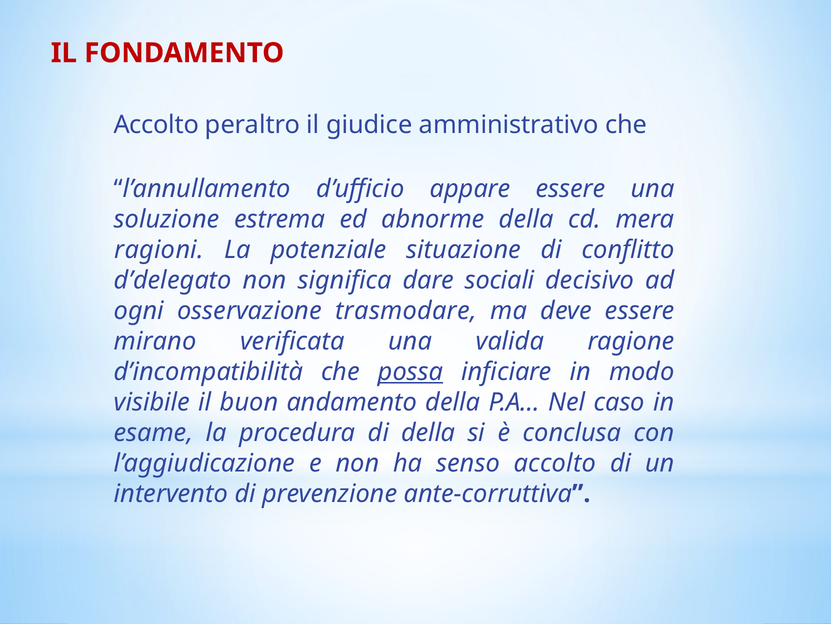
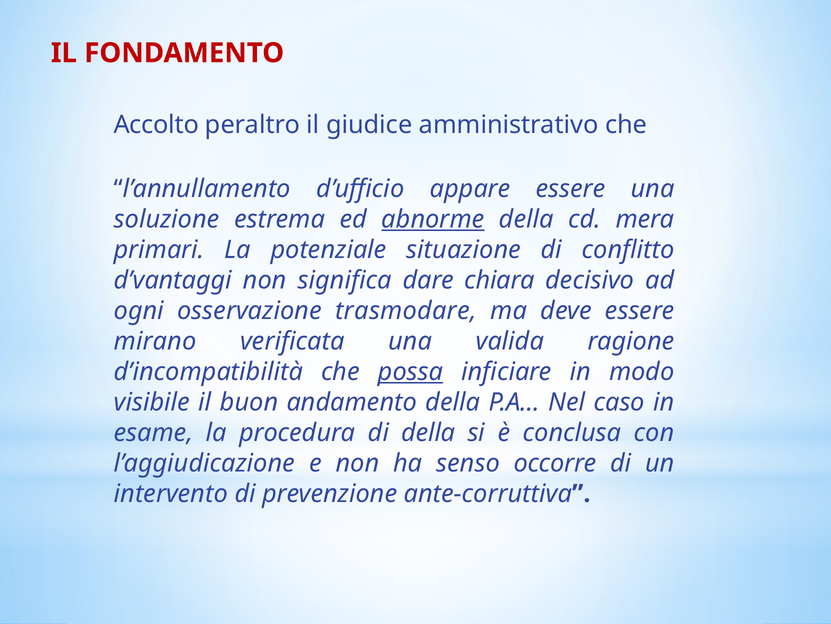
abnorme underline: none -> present (433, 219)
ragioni: ragioni -> primari (159, 250)
d’delegato: d’delegato -> d’vantaggi (173, 280)
sociali: sociali -> chiara (500, 280)
senso accolto: accolto -> occorre (555, 463)
